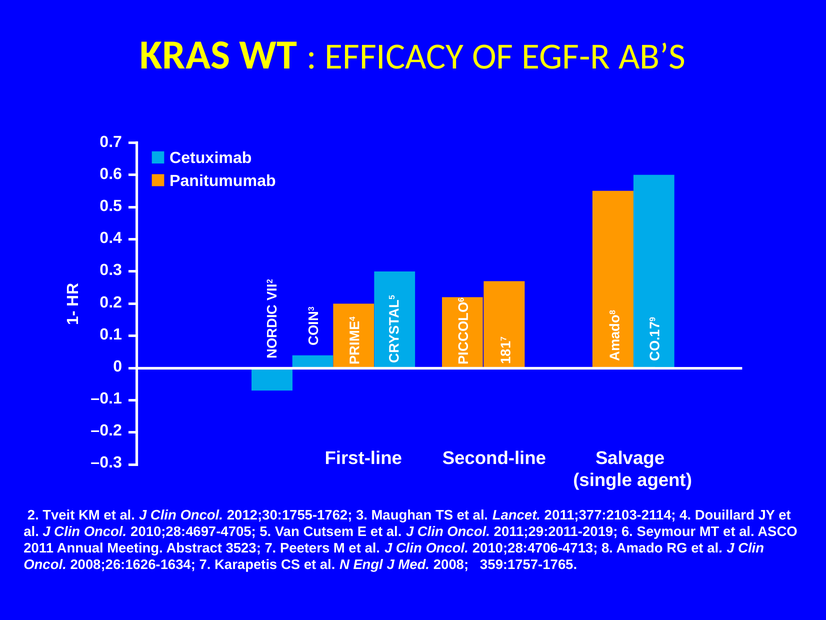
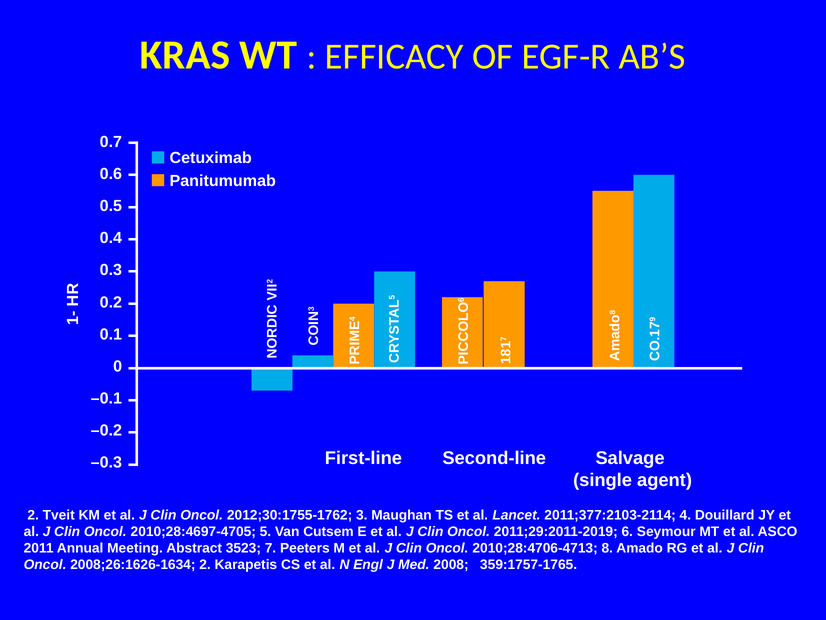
2008;26:1626-1634 7: 7 -> 2 (205, 564)
